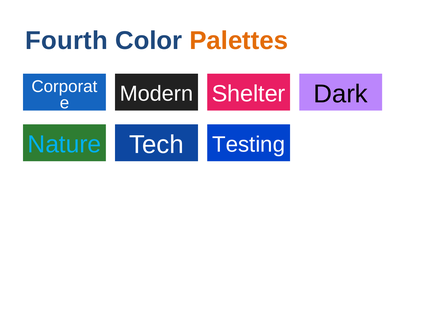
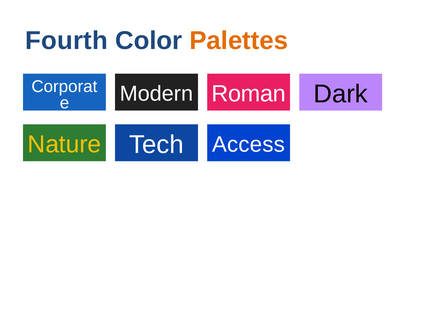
Shelter: Shelter -> Roman (249, 94)
Nature colour: light blue -> yellow (64, 144)
Testing: Testing -> Access (248, 144)
